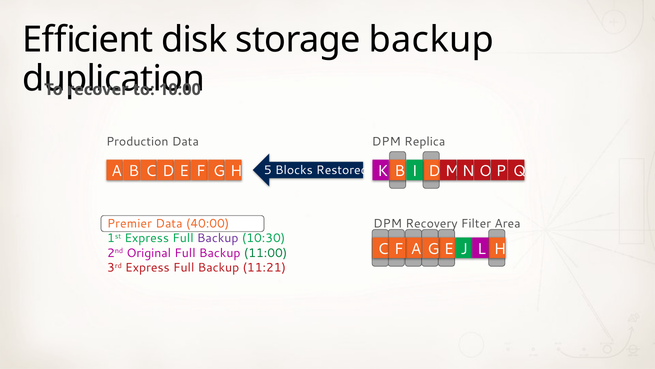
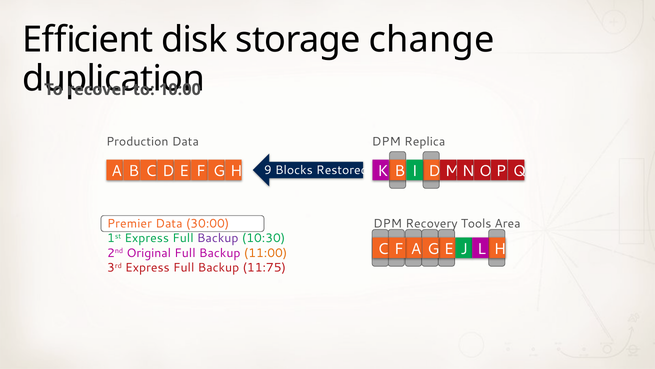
storage backup: backup -> change (432, 40)
5: 5 -> 9 (268, 170)
40:00: 40:00 -> 30:00 (208, 223)
Filter: Filter -> Tools (476, 223)
11:00 colour: green -> orange (266, 253)
11:21: 11:21 -> 11:75 (264, 267)
